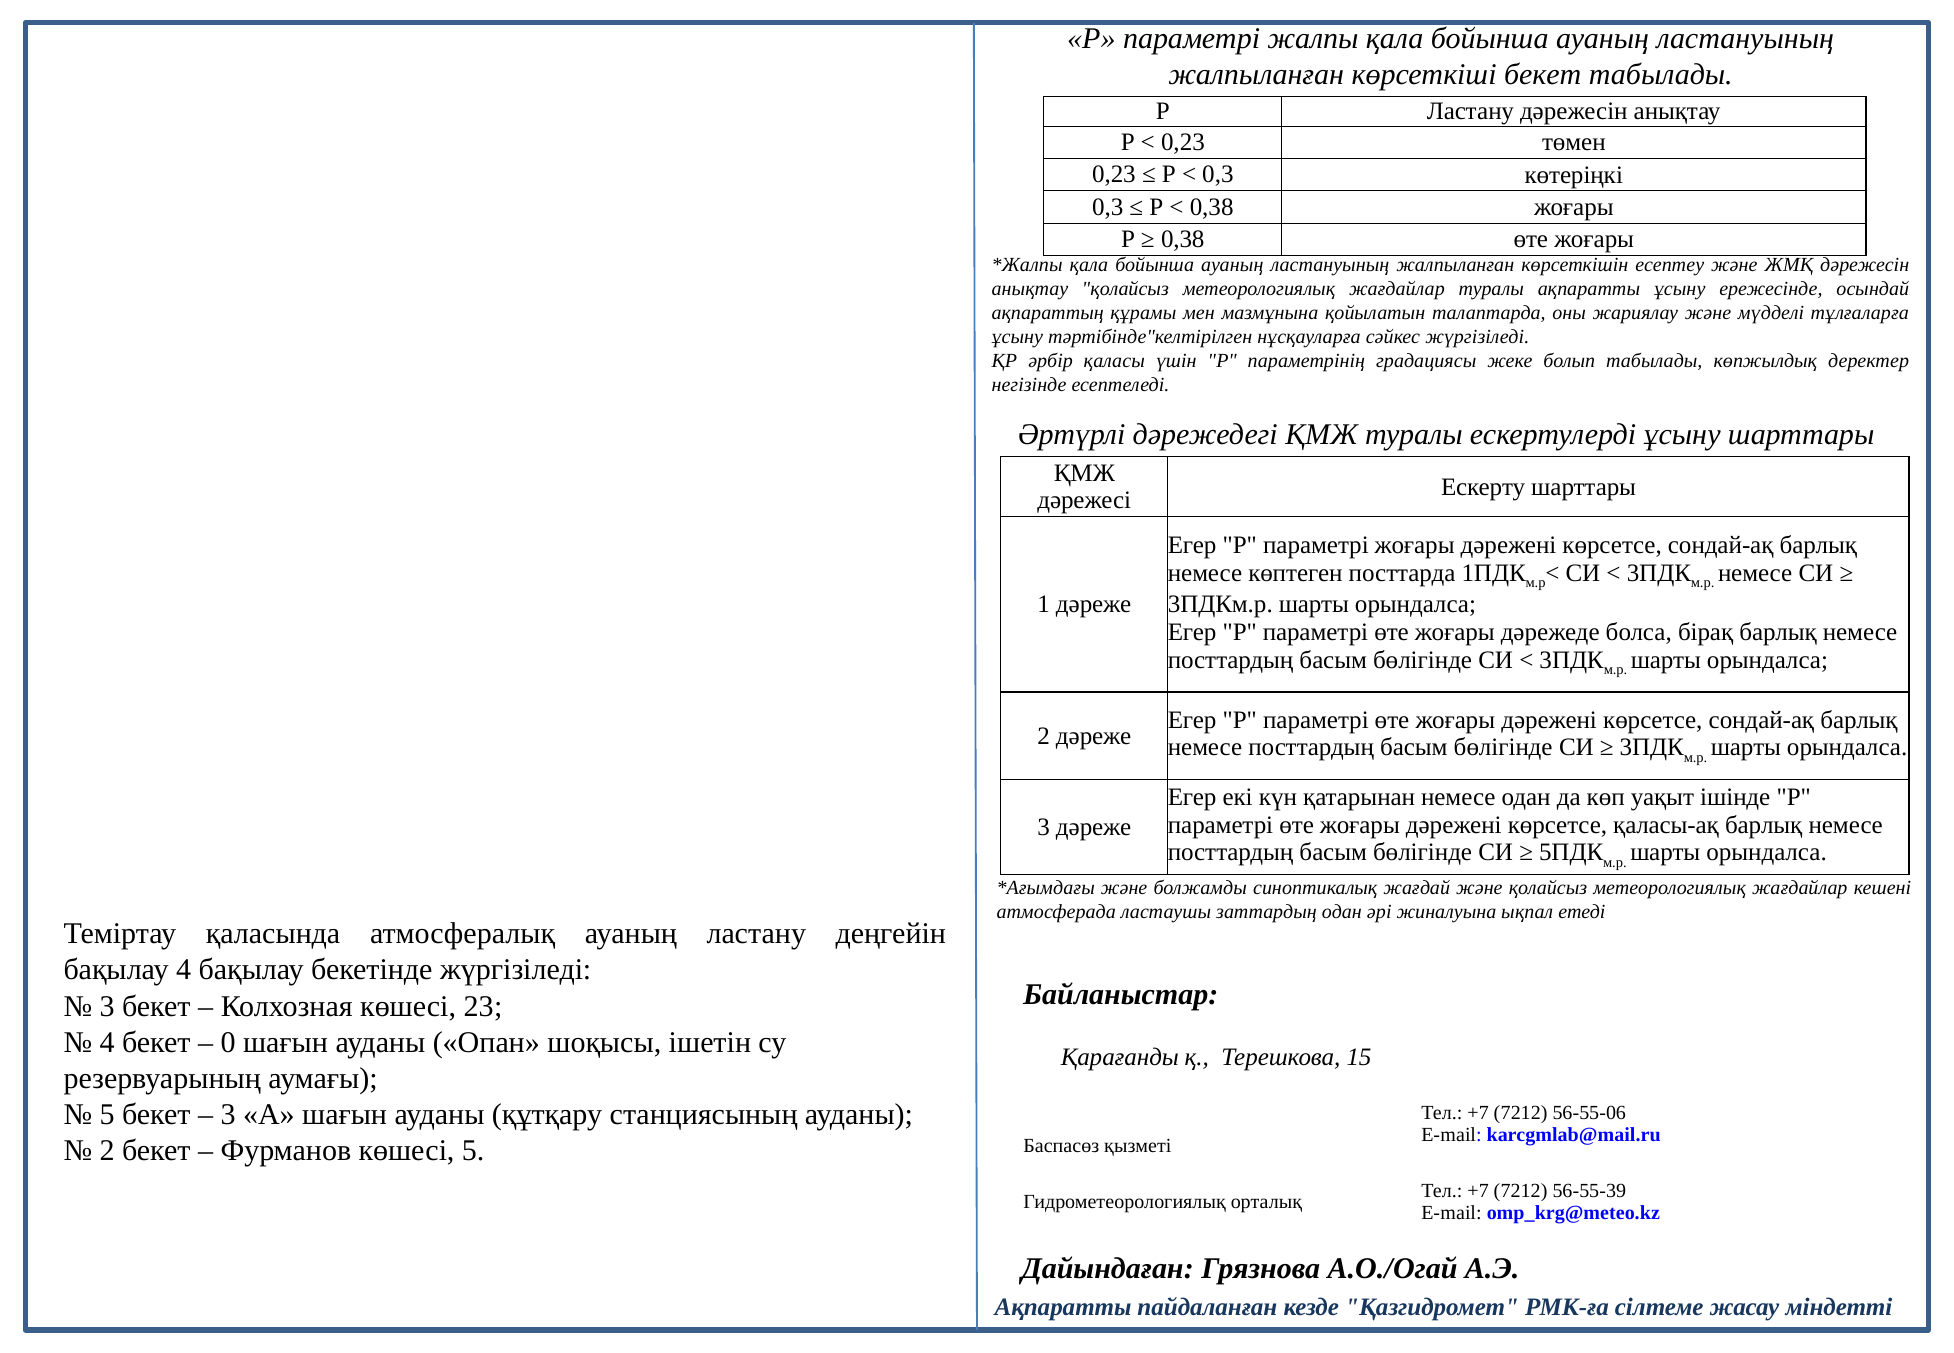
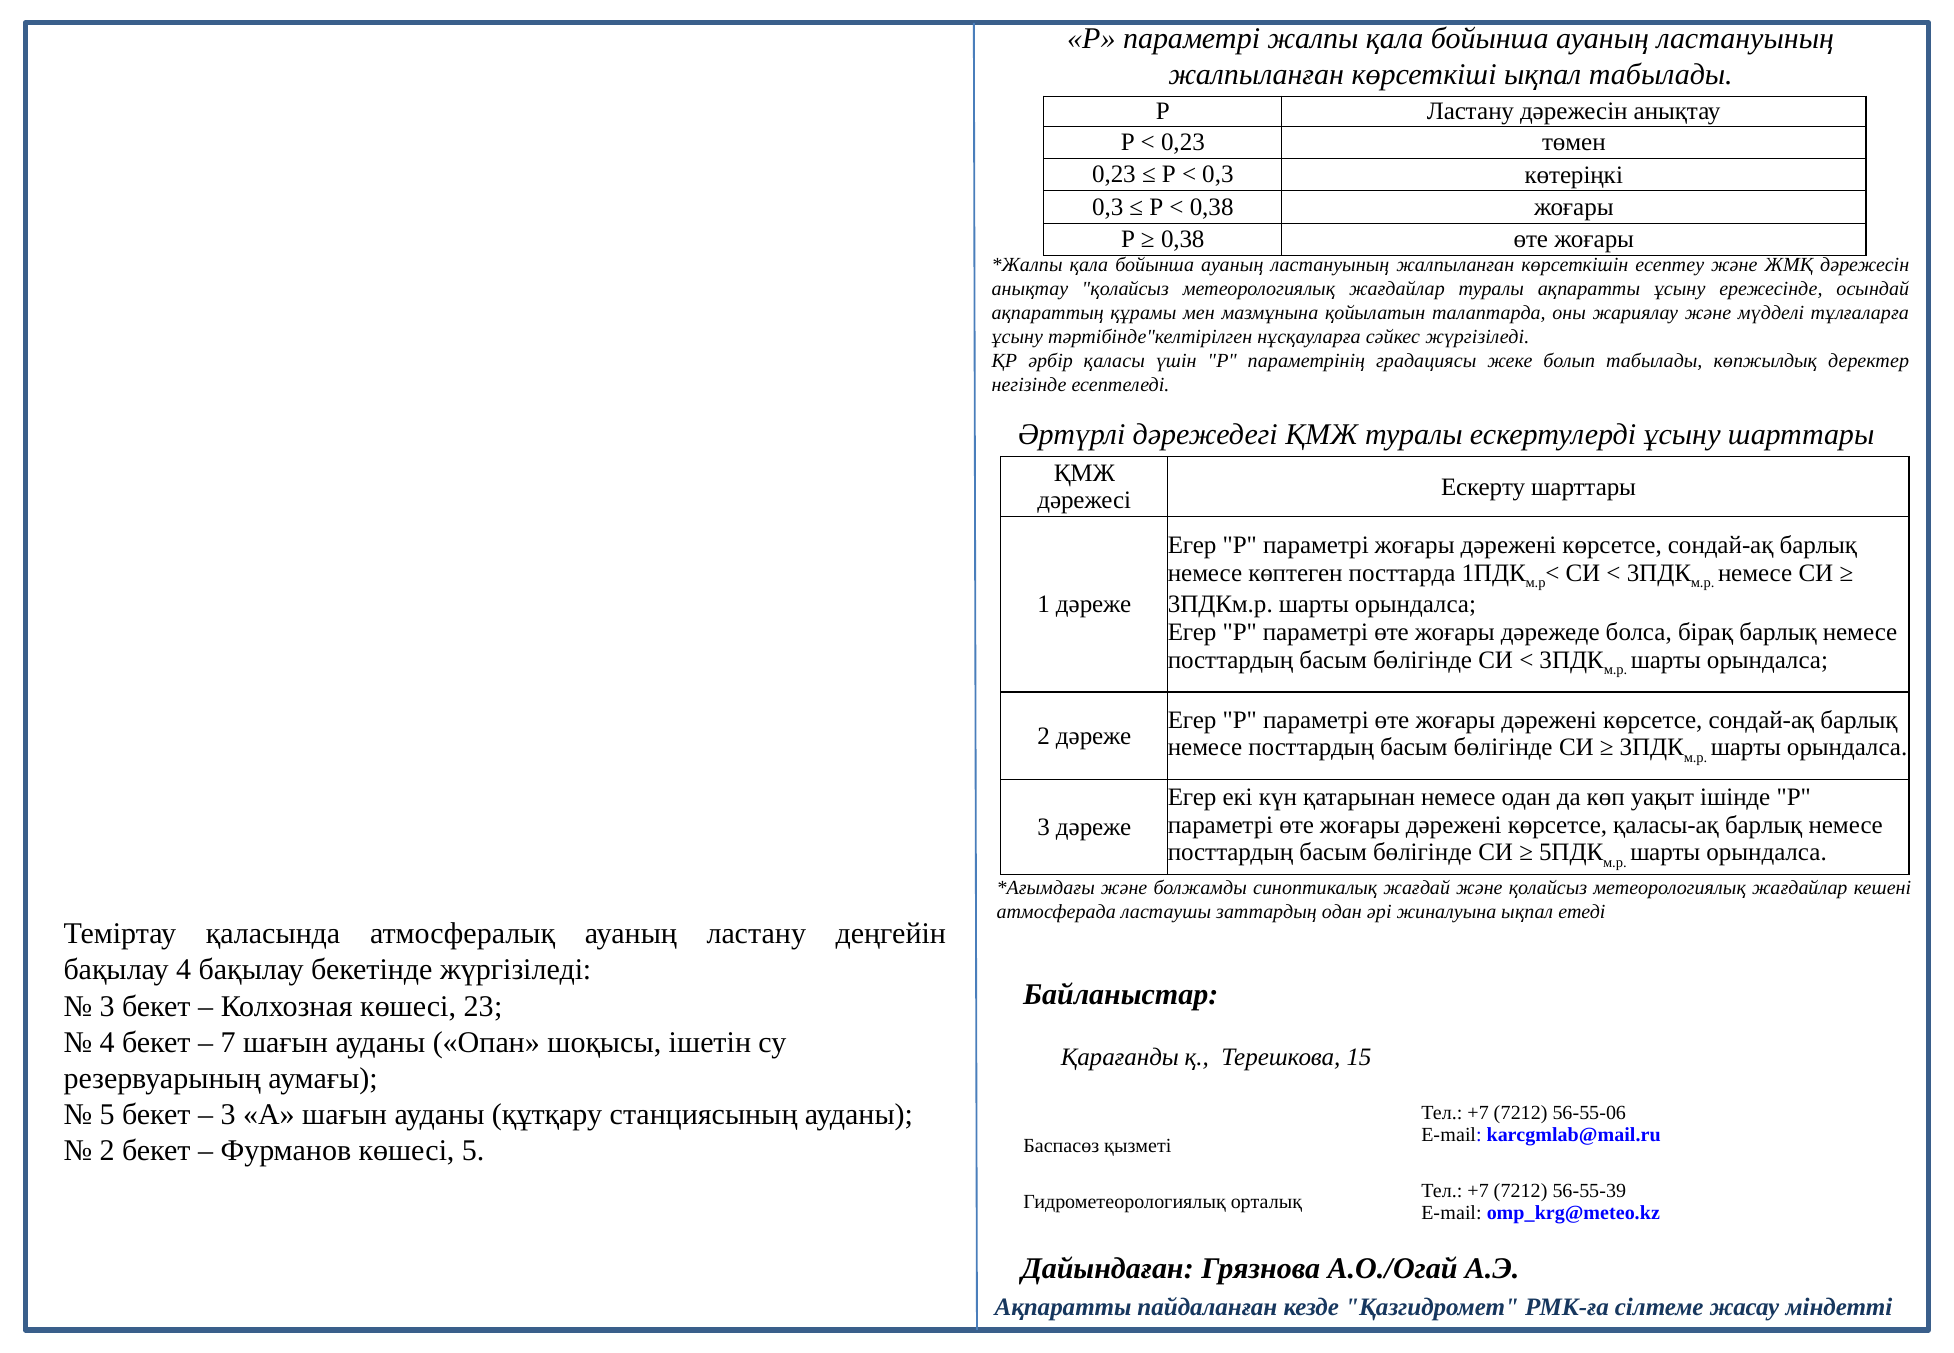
көрсеткіші бекет: бекет -> ықпал (1543, 75)
0: 0 -> 7 (228, 1042)
